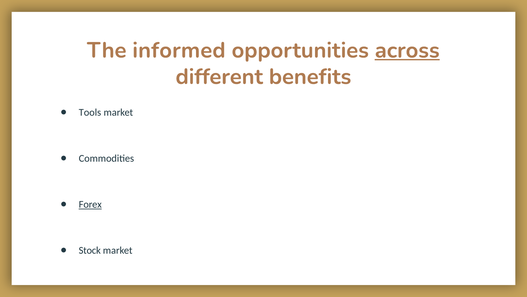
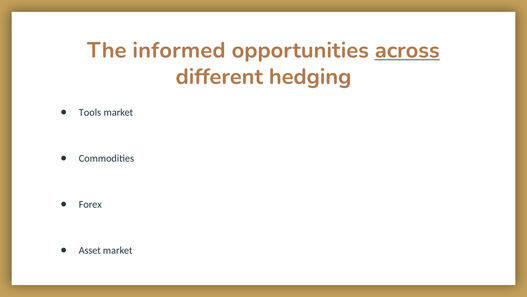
benefits: benefits -> hedging (310, 77)
Forex underline: present -> none (90, 204)
Stock: Stock -> Asset (90, 250)
